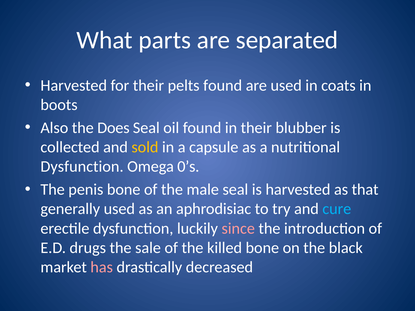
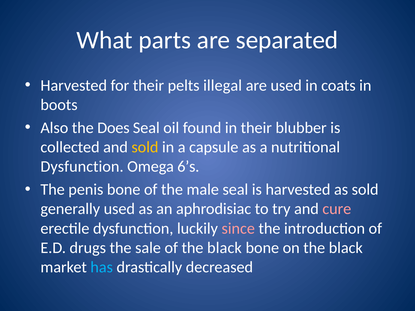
pelts found: found -> illegal (223, 86)
0’s: 0’s -> 6’s (188, 167)
as that: that -> sold (365, 190)
cure colour: light blue -> pink (337, 209)
of the killed: killed -> black (224, 248)
has colour: pink -> light blue (102, 267)
